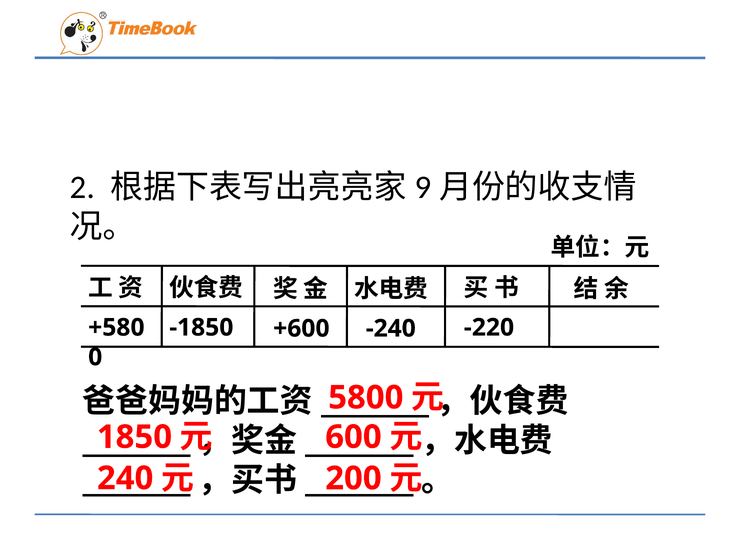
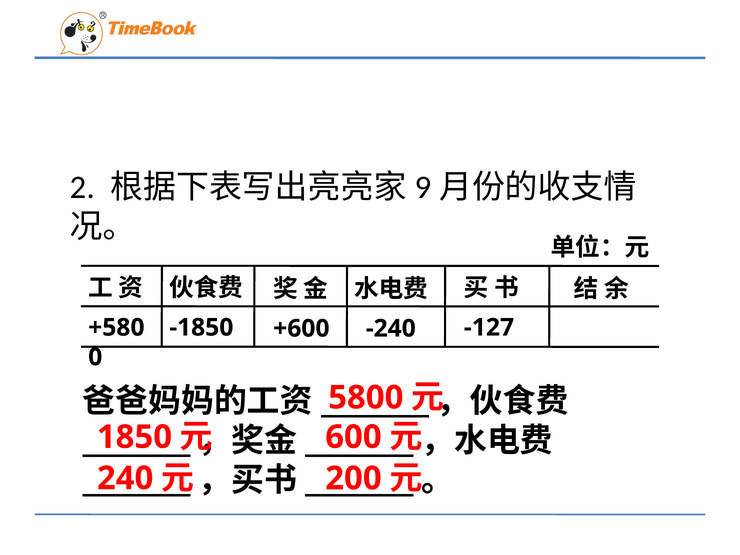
-220: -220 -> -127 (489, 327)
